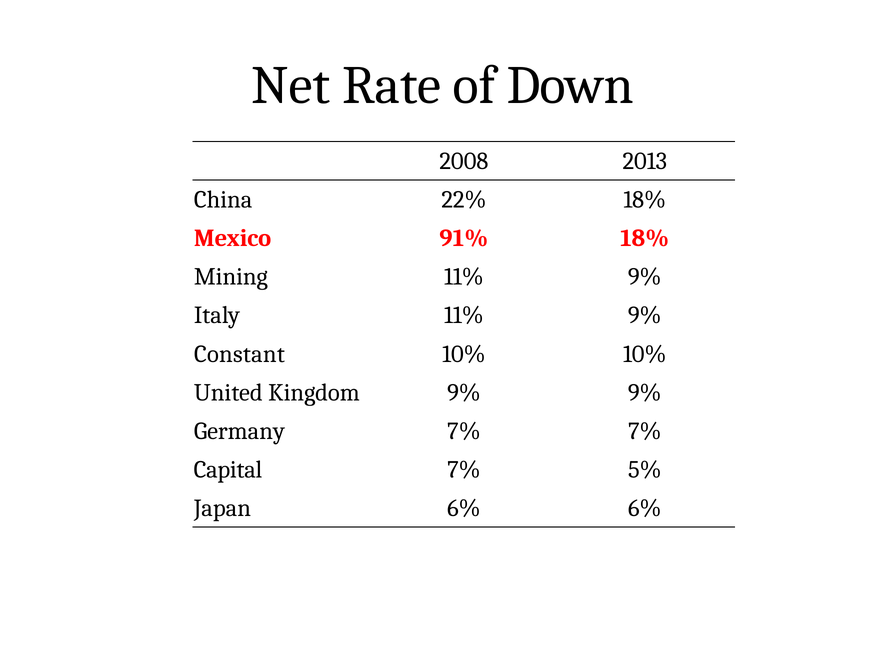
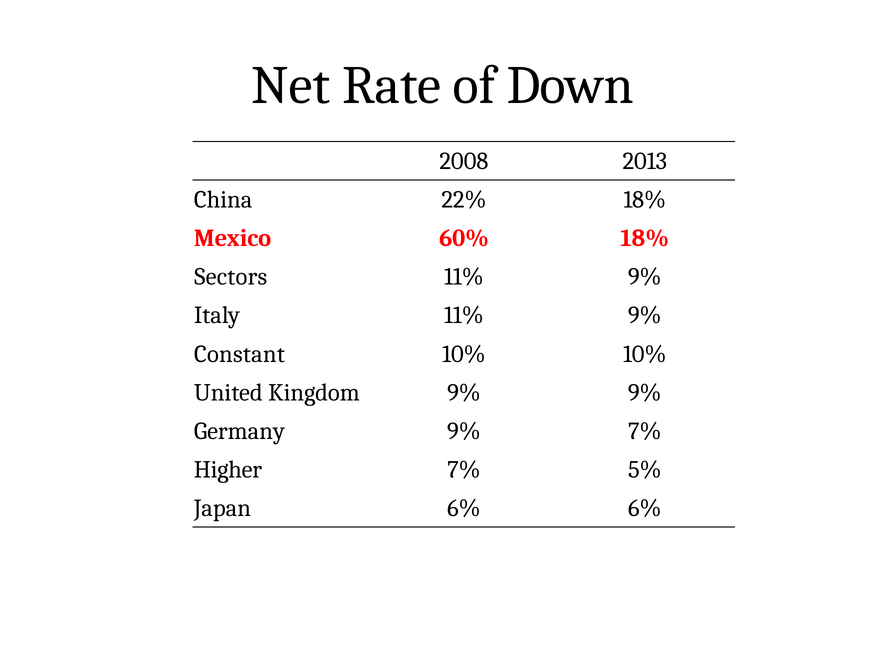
91%: 91% -> 60% (464, 238)
Mining: Mining -> Sectors (231, 277)
Germany 7%: 7% -> 9% (464, 431)
Capital: Capital -> Higher (228, 470)
